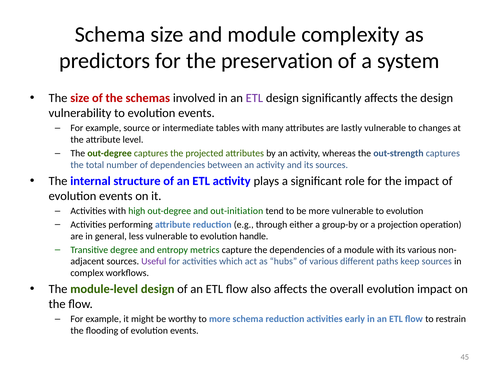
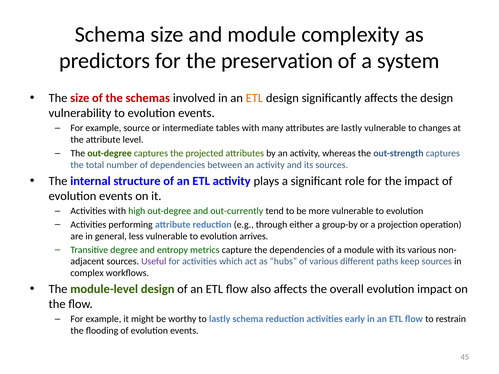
ETL colour: purple -> orange (254, 98)
out-initiation: out-initiation -> out-currently (237, 211)
handle: handle -> arrives (254, 236)
to more: more -> lastly (220, 319)
